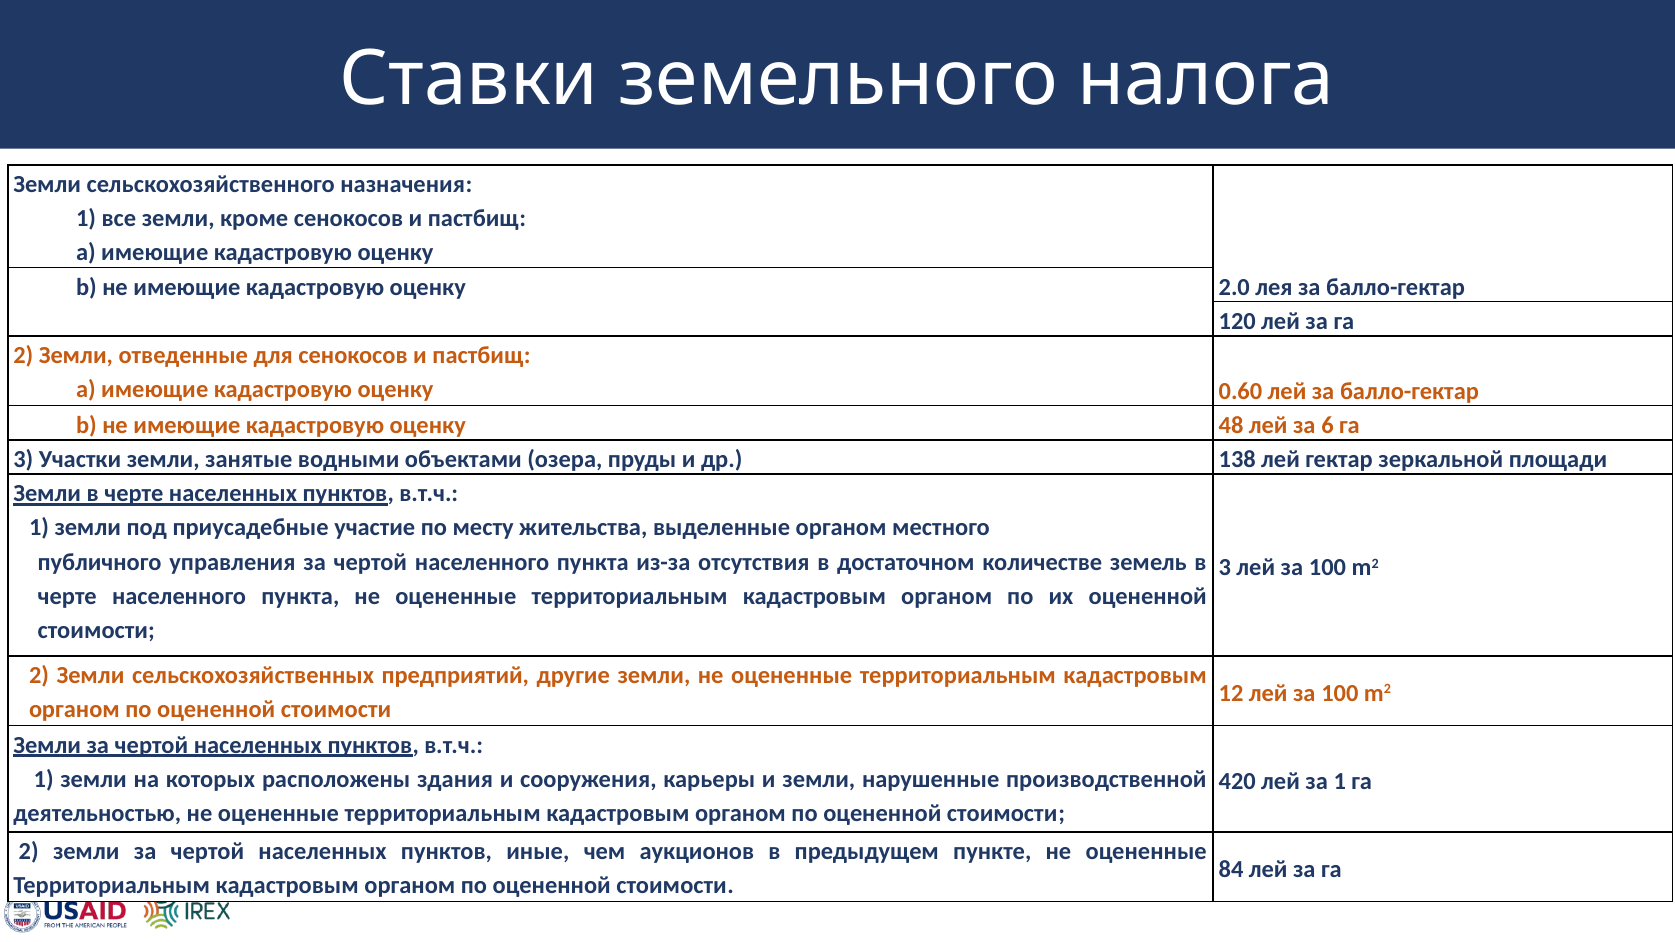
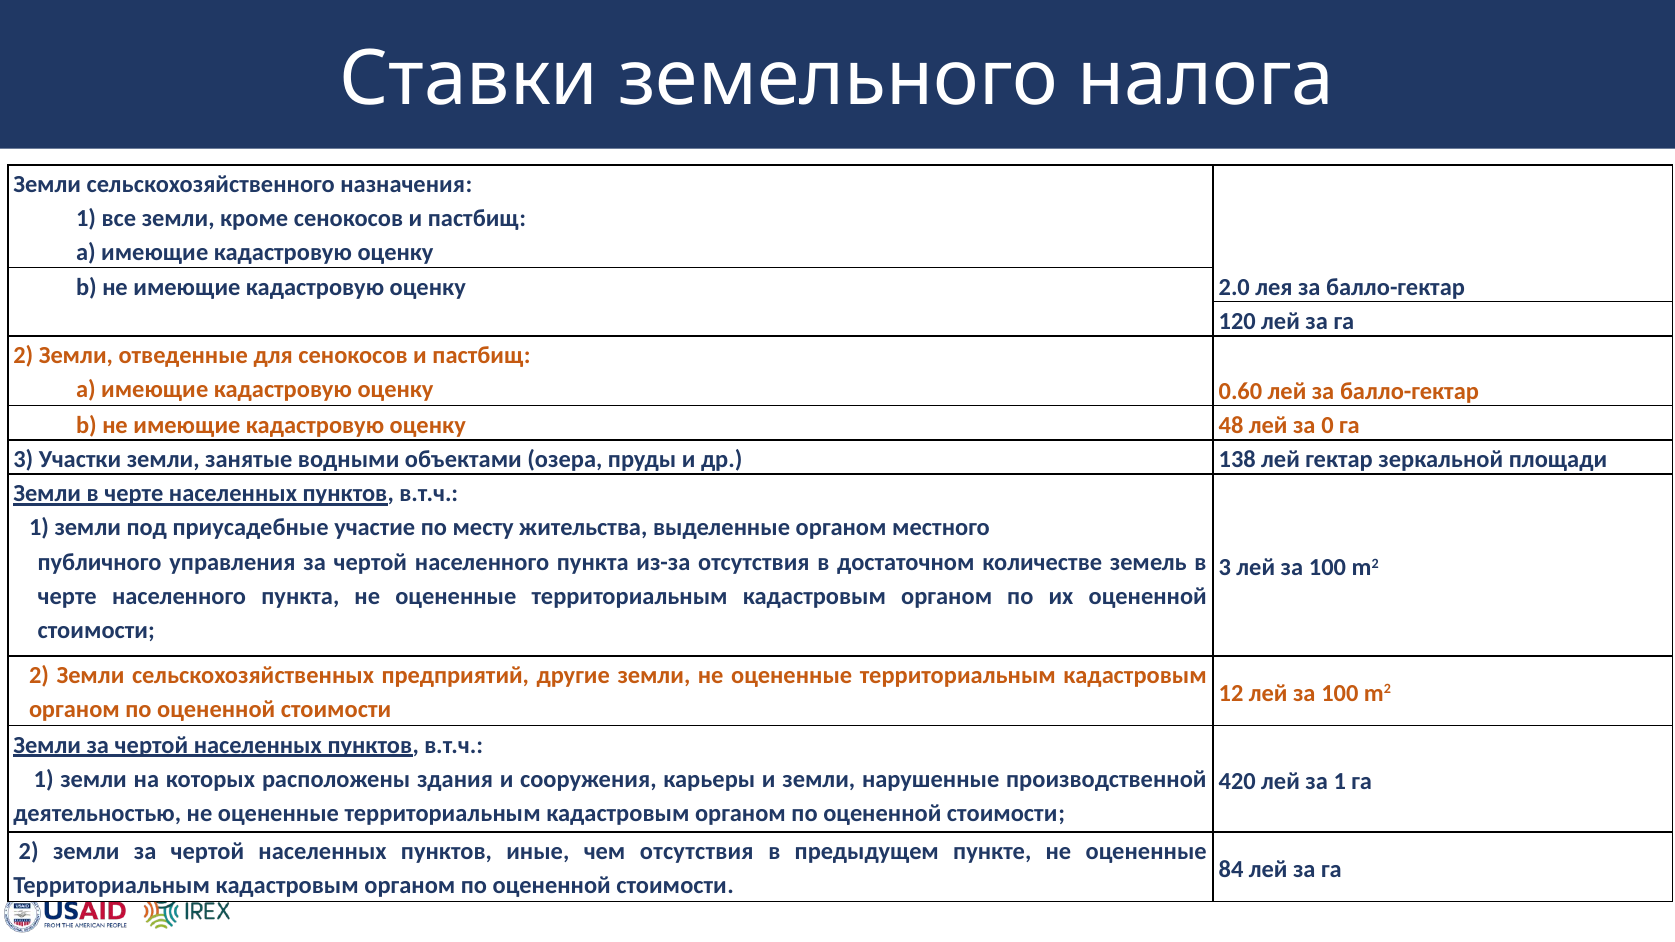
6: 6 -> 0 (1327, 425)
чем аукционов: аукционов -> отсутствия (697, 852)
